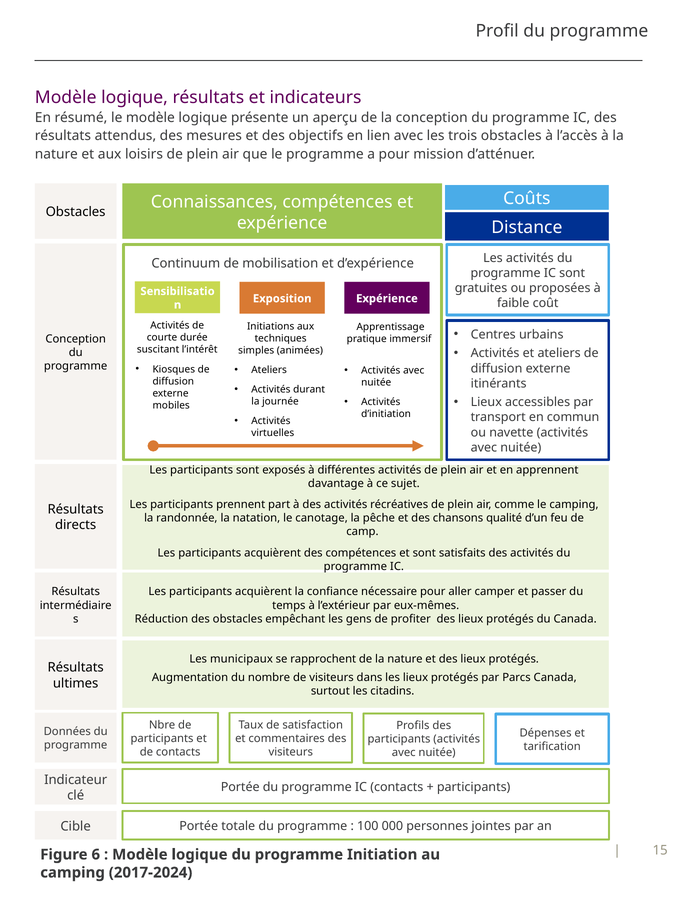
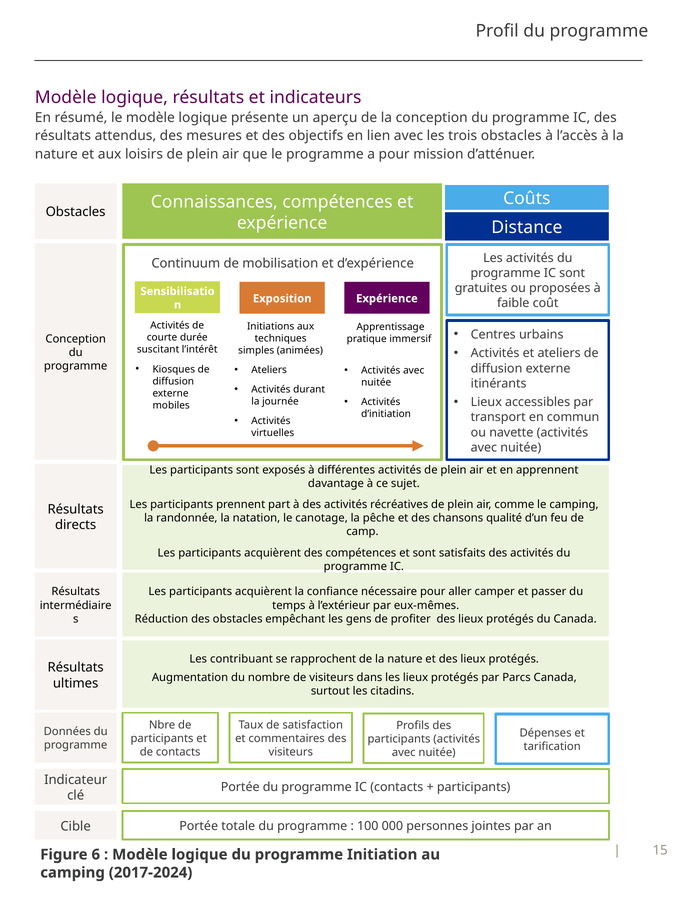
municipaux: municipaux -> contribuant (241, 659)
